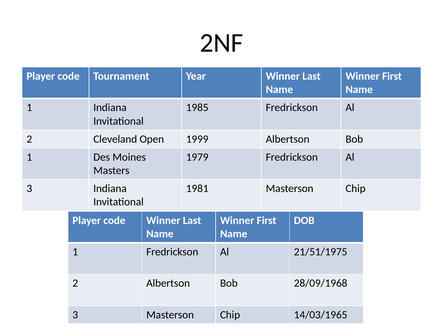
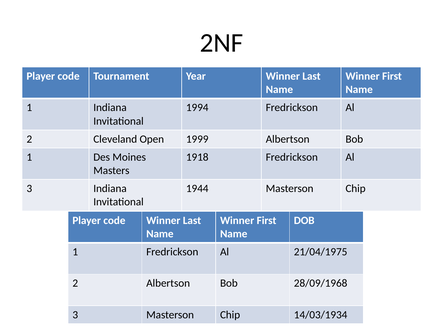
1985: 1985 -> 1994 (197, 108)
1979: 1979 -> 1918 (197, 157)
1981: 1981 -> 1944 (197, 189)
21/51/1975: 21/51/1975 -> 21/04/1975 (321, 252)
14/03/1965: 14/03/1965 -> 14/03/1934 (321, 315)
